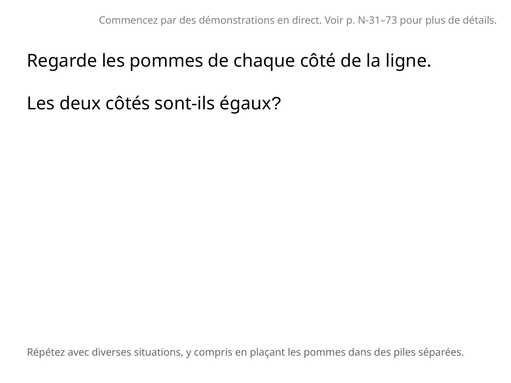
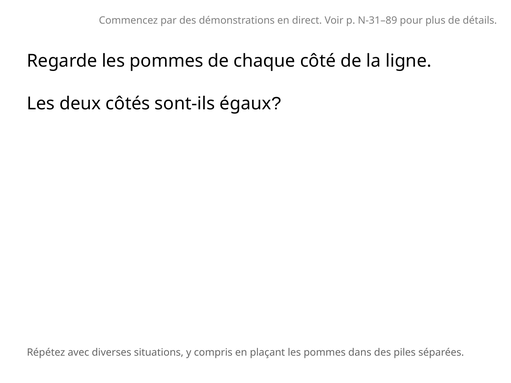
N-31–73: N-31–73 -> N-31–89 (377, 21)
